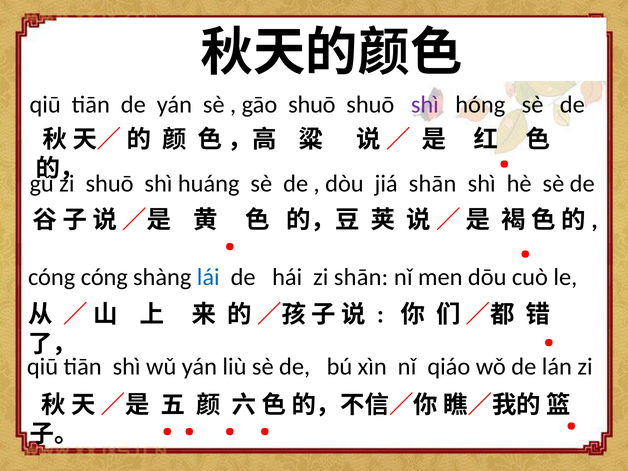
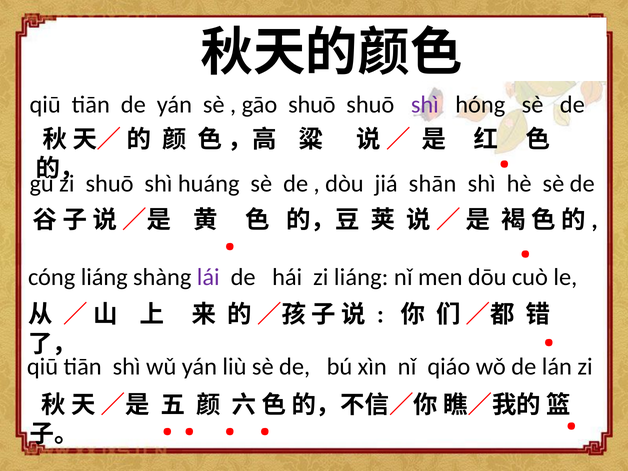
cóng cóng: cóng -> liáng (104, 277)
lái colour: blue -> purple (208, 277)
zi shān: shān -> liáng (361, 277)
